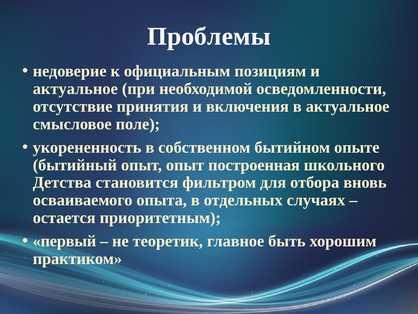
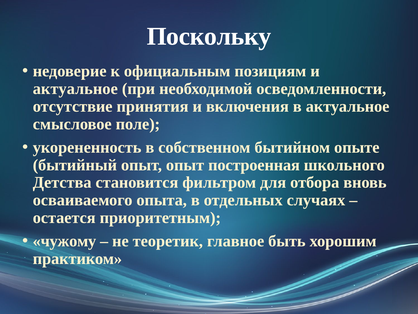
Проблемы: Проблемы -> Поскольку (209, 36)
первый: первый -> чужому (64, 241)
